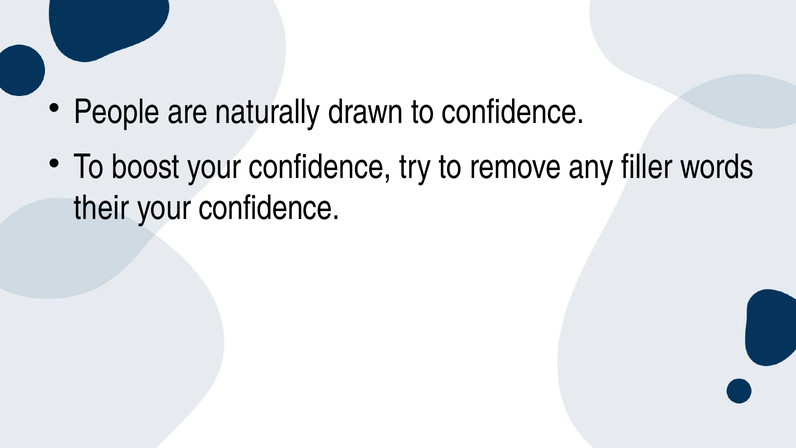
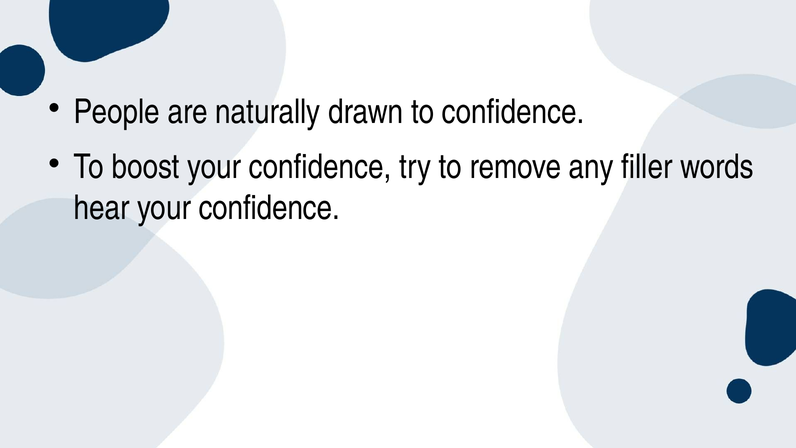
their: their -> hear (102, 208)
